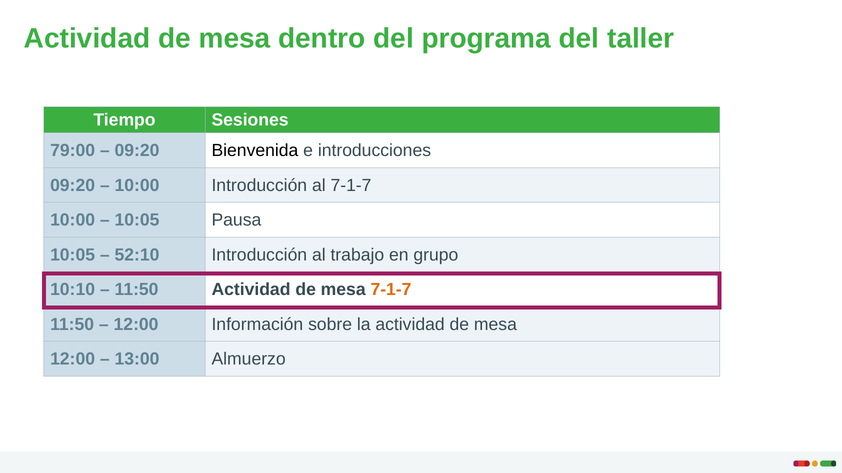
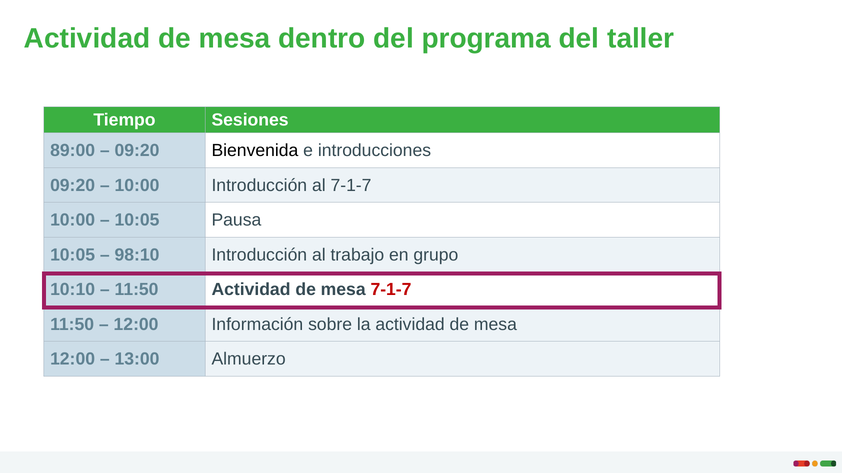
79:00: 79:00 -> 89:00 (73, 151)
52:10: 52:10 -> 98:10 (137, 255)
7-1-7 colour: orange -> red (391, 290)
